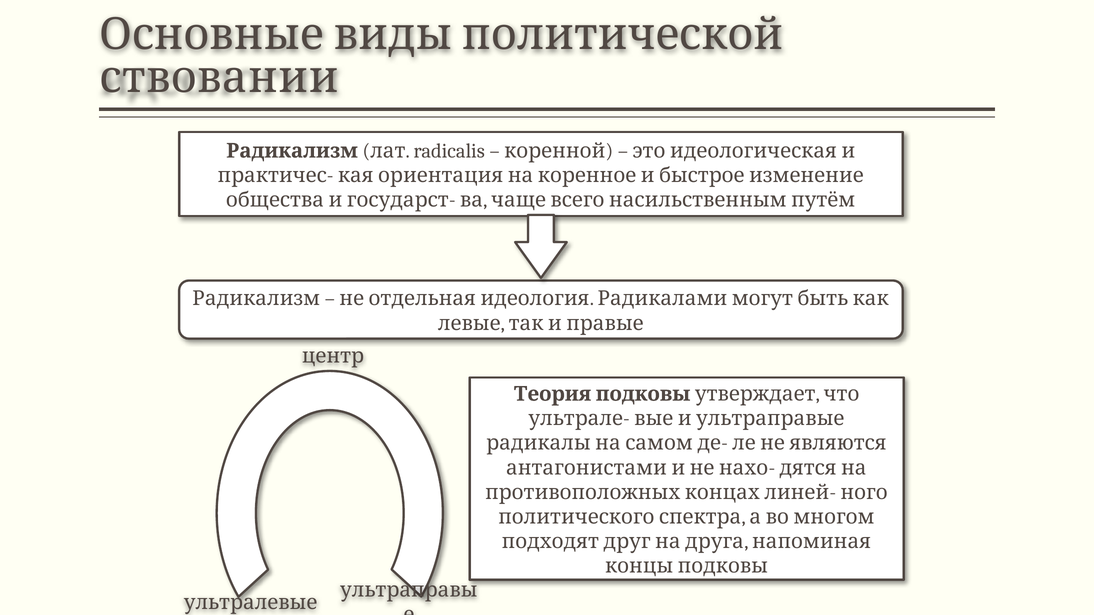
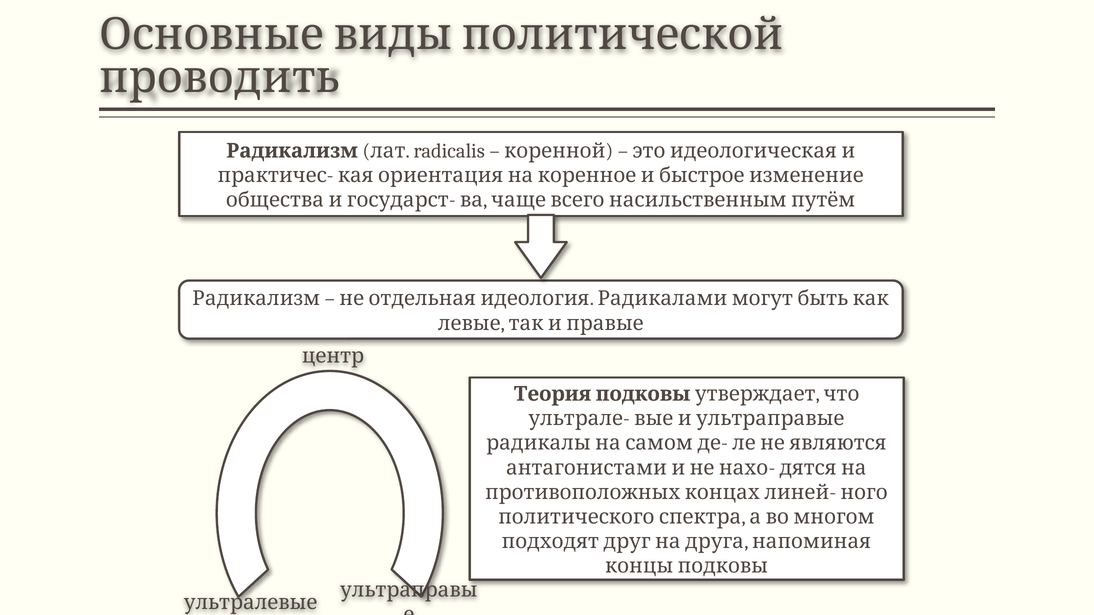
ствовании: ствовании -> проводить (219, 78)
